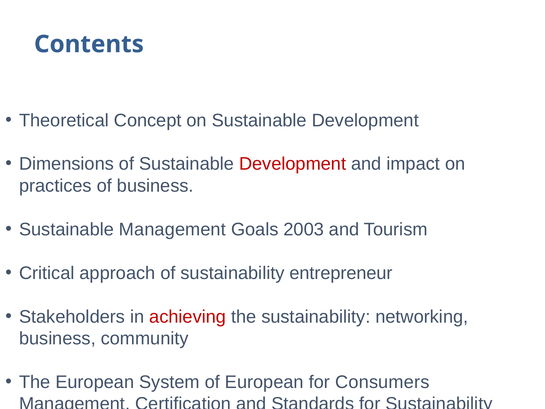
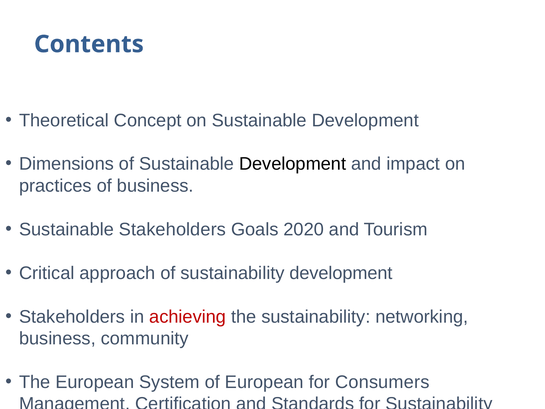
Development colour: red -> black (293, 164)
Sustainable Management: Management -> Stakeholders (172, 229)
2003: 2003 -> 2020 (304, 229)
sustainability entrepreneur: entrepreneur -> development (341, 273)
